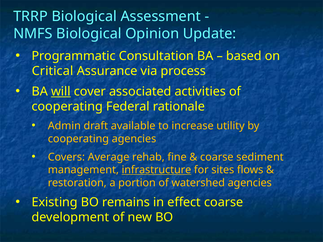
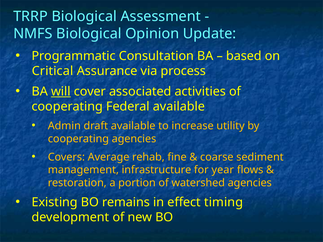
Federal rationale: rationale -> available (179, 107)
infrastructure underline: present -> none (156, 170)
sites: sites -> year (223, 170)
effect coarse: coarse -> timing (224, 202)
